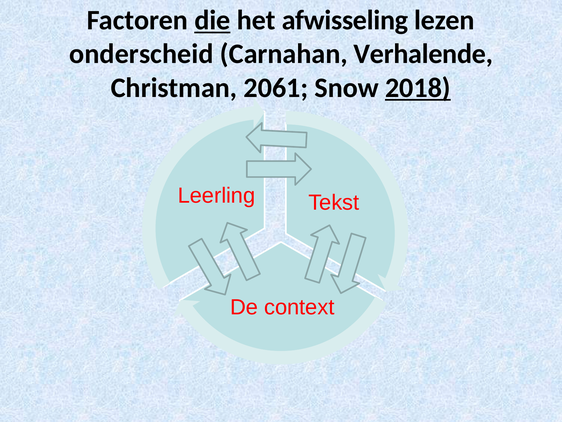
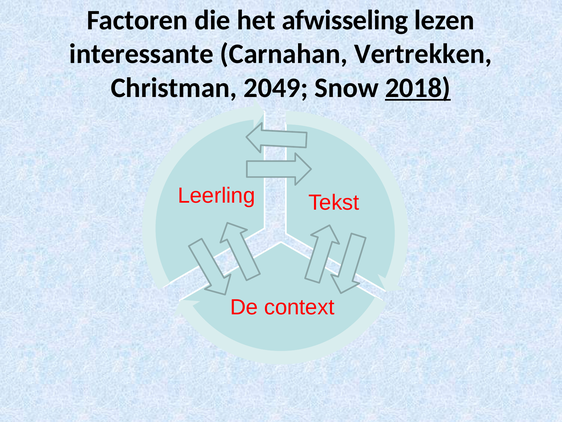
die underline: present -> none (212, 20)
onderscheid: onderscheid -> interessante (142, 54)
Verhalende: Verhalende -> Vertrekken (423, 54)
2061: 2061 -> 2049 (276, 88)
